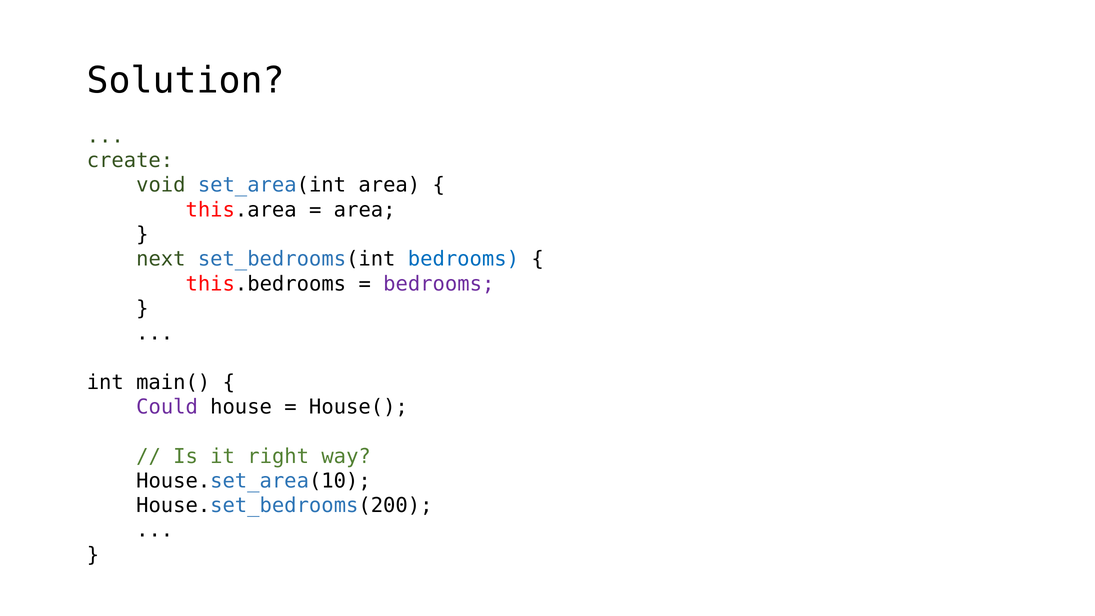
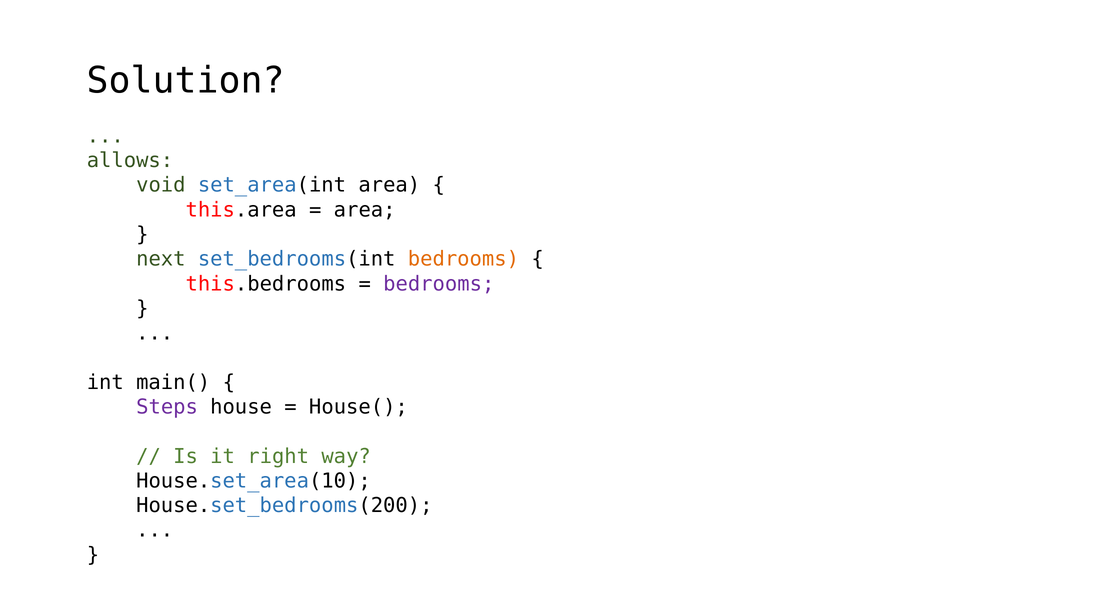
create: create -> allows (130, 161)
bedrooms colour: blue -> orange (463, 259)
Could: Could -> Steps (167, 407)
